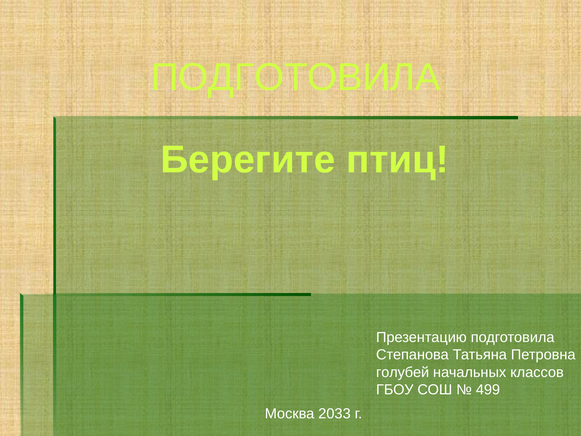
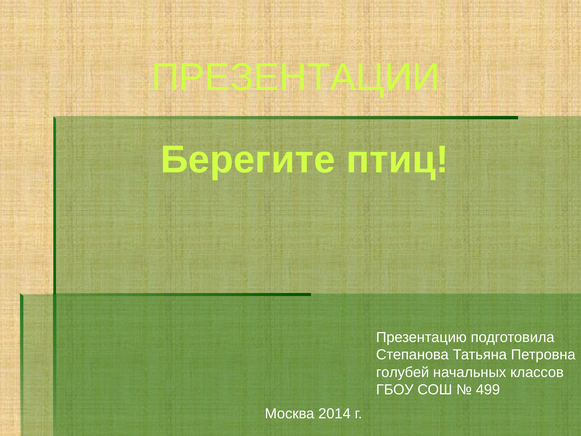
ПОДГОТОВИЛА: ПОДГОТОВИЛА -> ПРЕЗЕНТАЦИИ (296, 77)
2033: 2033 -> 2014 (334, 413)
